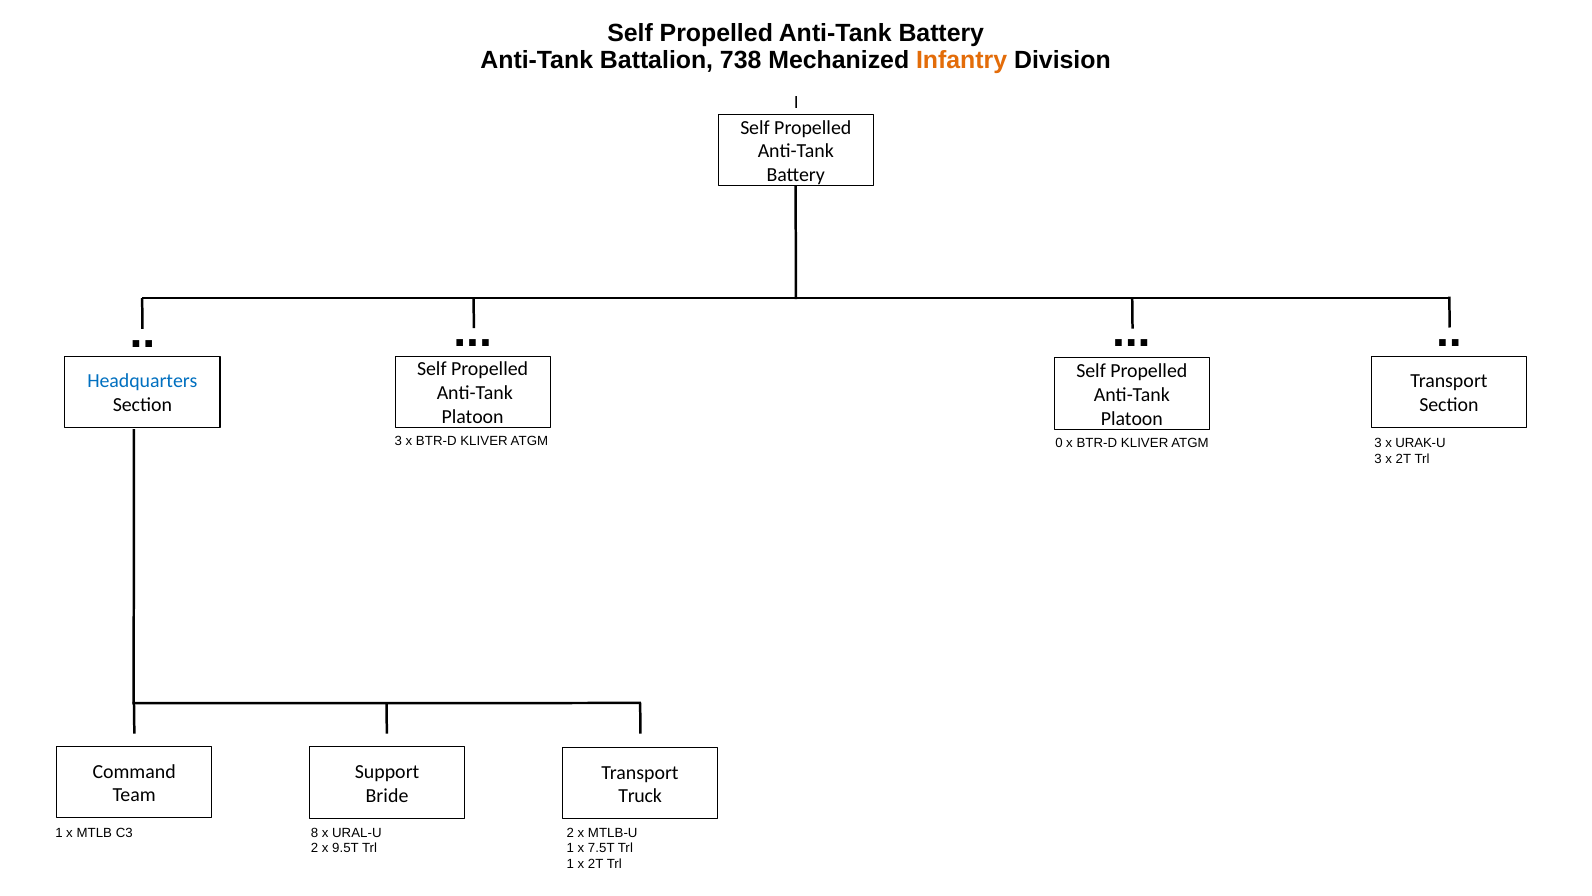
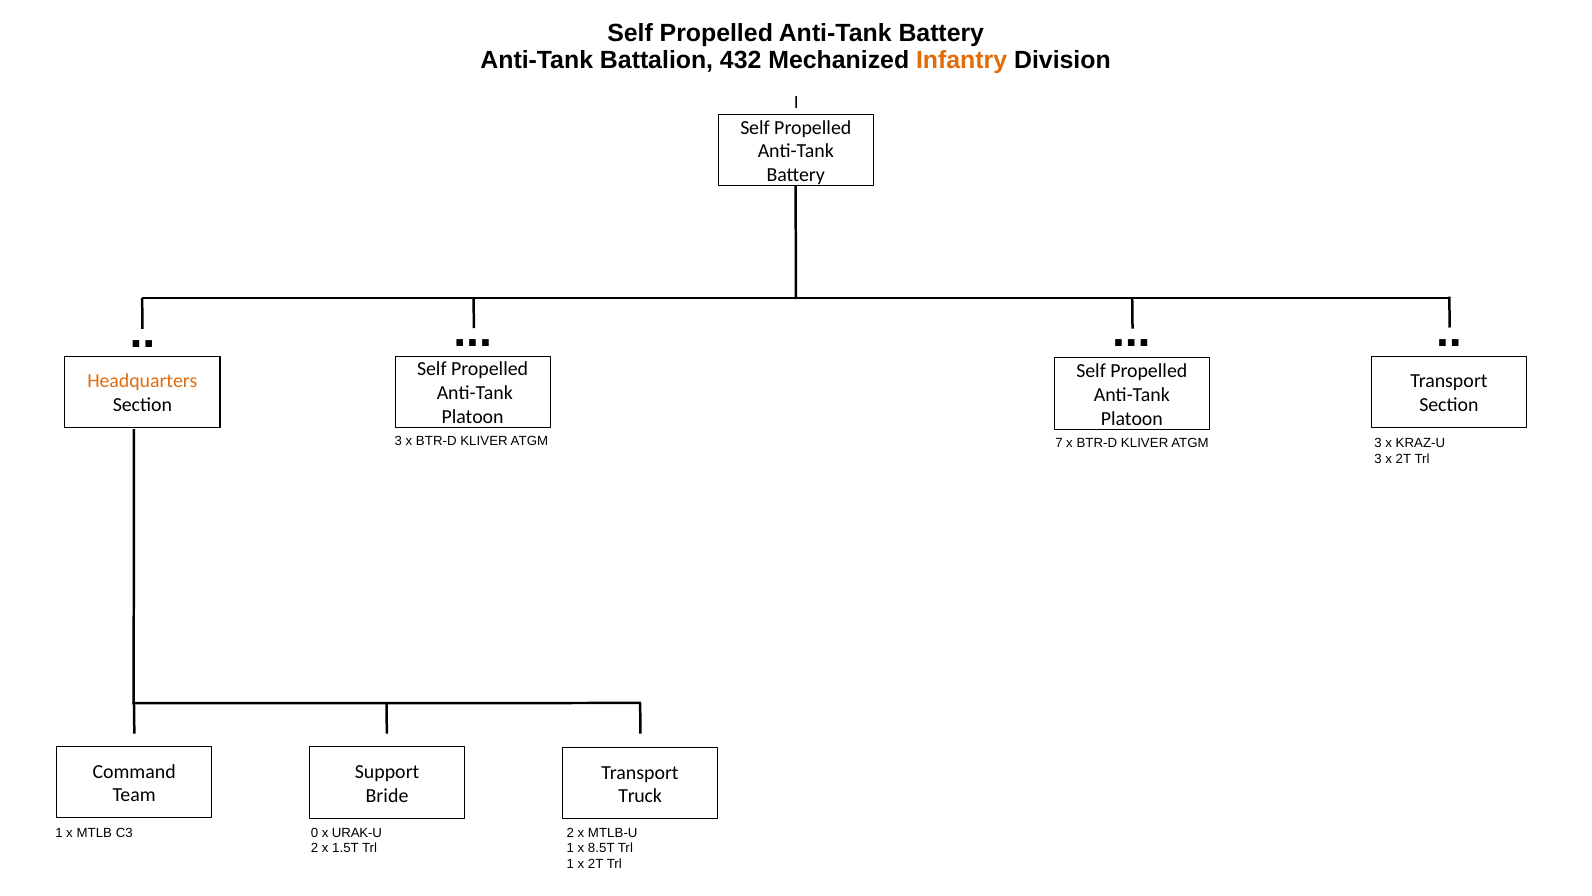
738: 738 -> 432 (741, 60)
Headquarters colour: blue -> orange (142, 381)
0: 0 -> 7 (1059, 442)
URAK-U: URAK-U -> KRAZ-U (1420, 443)
8: 8 -> 0 (315, 832)
URAL-U: URAL-U -> URAK-U (357, 832)
9.5T: 9.5T -> 1.5T (345, 848)
7.5T: 7.5T -> 8.5T (601, 848)
